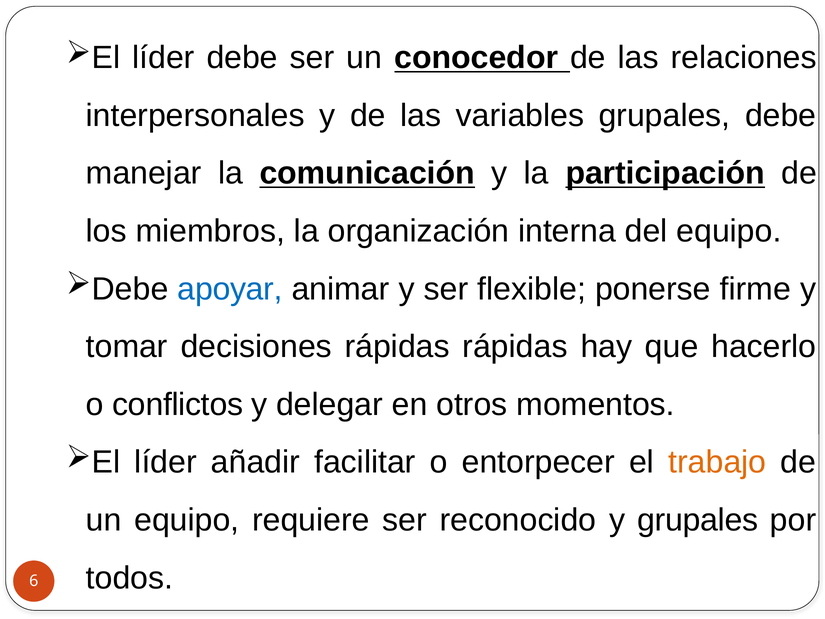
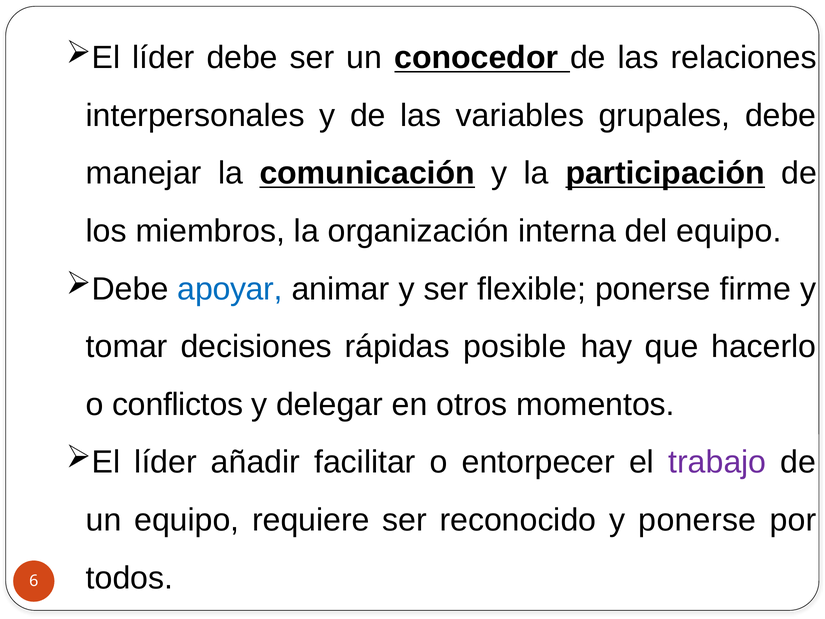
rápidas rápidas: rápidas -> posible (515, 347)
trabajo colour: orange -> purple (717, 462)
y grupales: grupales -> ponerse (697, 520)
